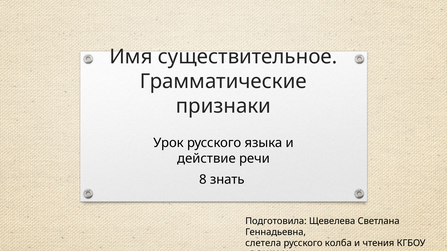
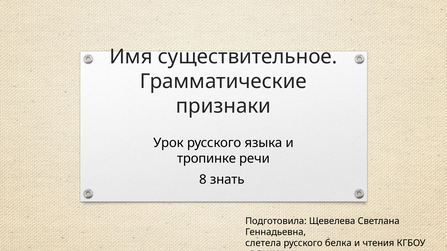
действие: действие -> тропинке (207, 159)
колба: колба -> белка (338, 244)
